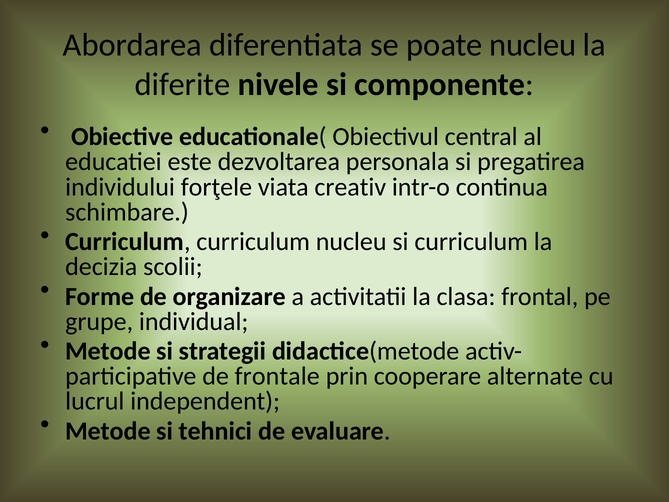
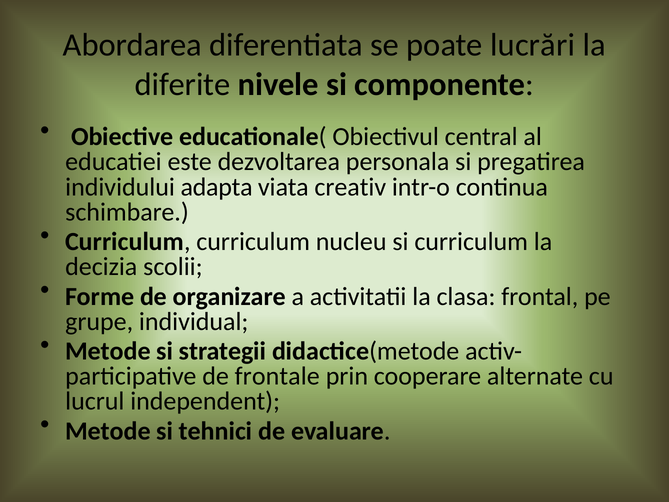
poate nucleu: nucleu -> lucrări (533, 45)
forţele: forţele -> adapta (217, 187)
